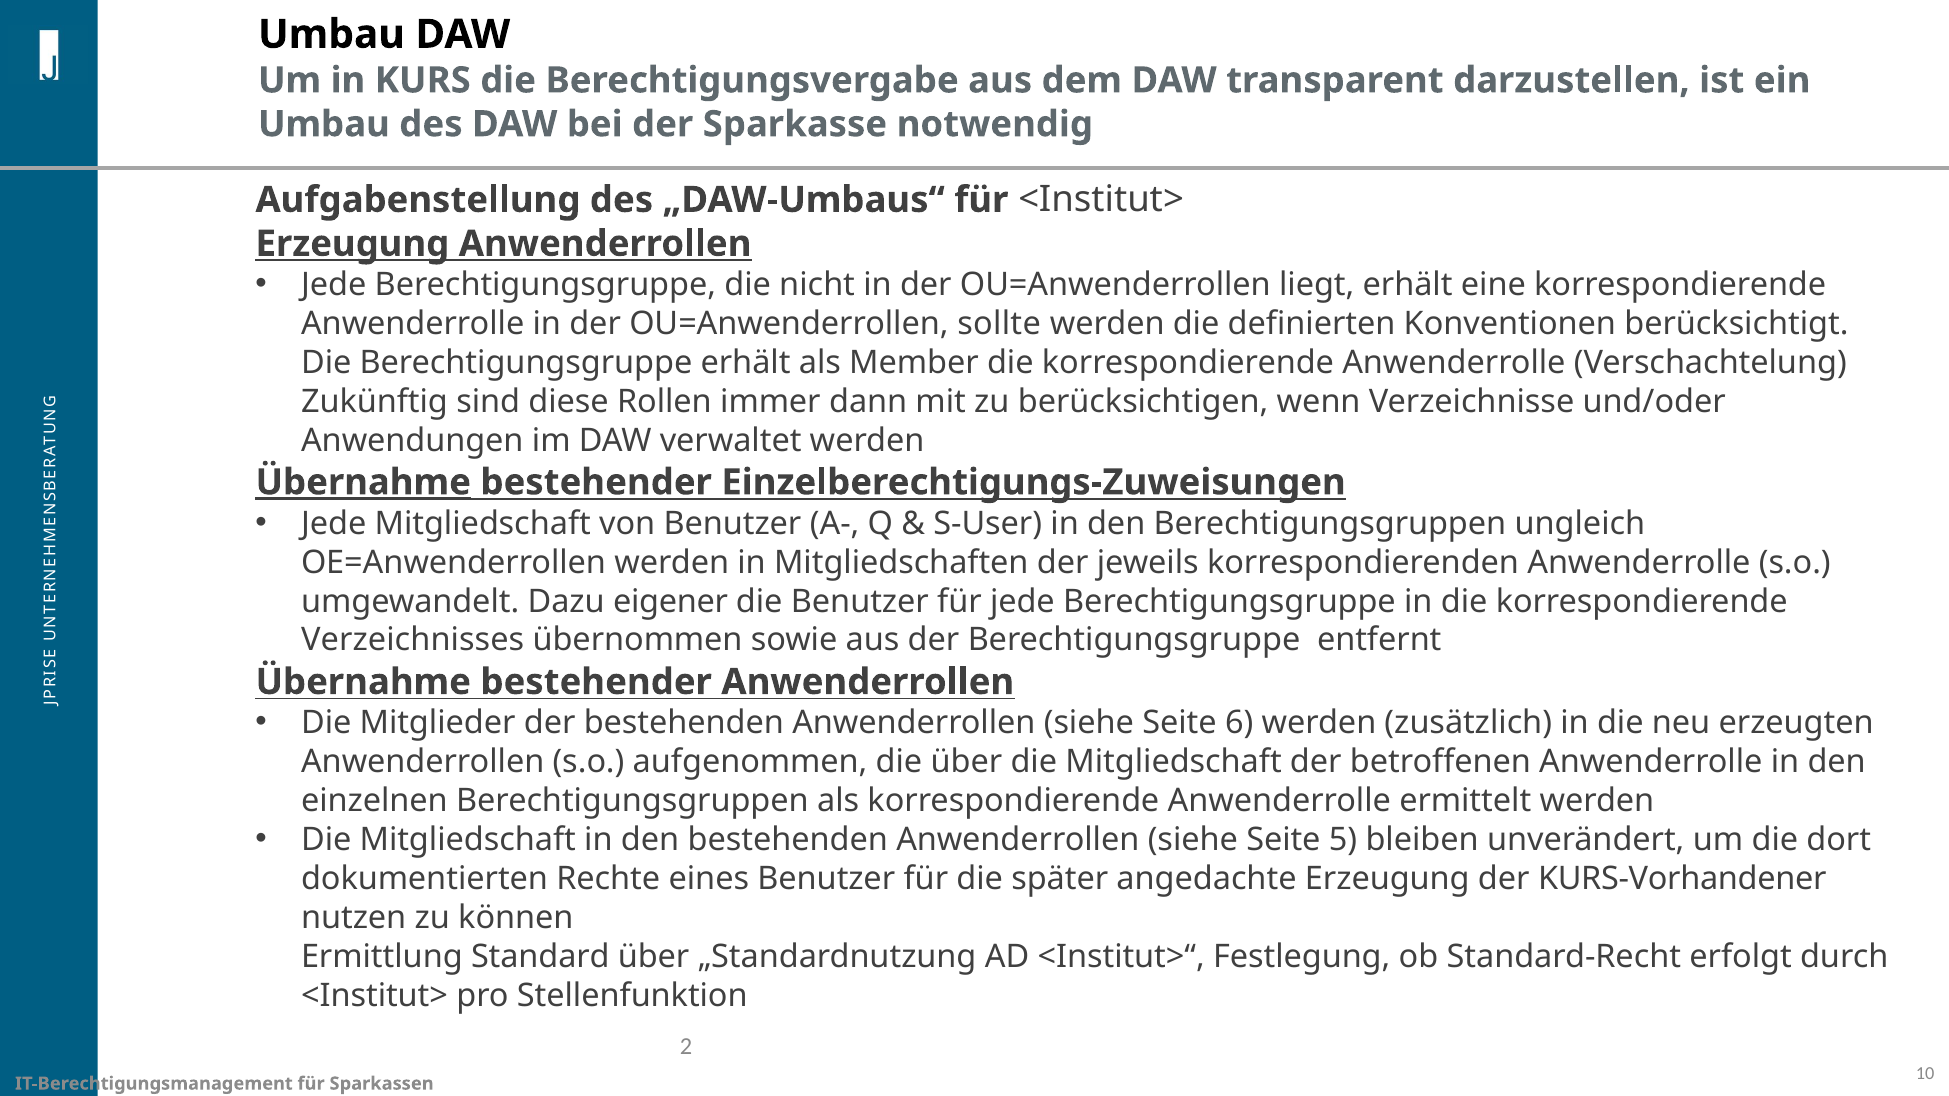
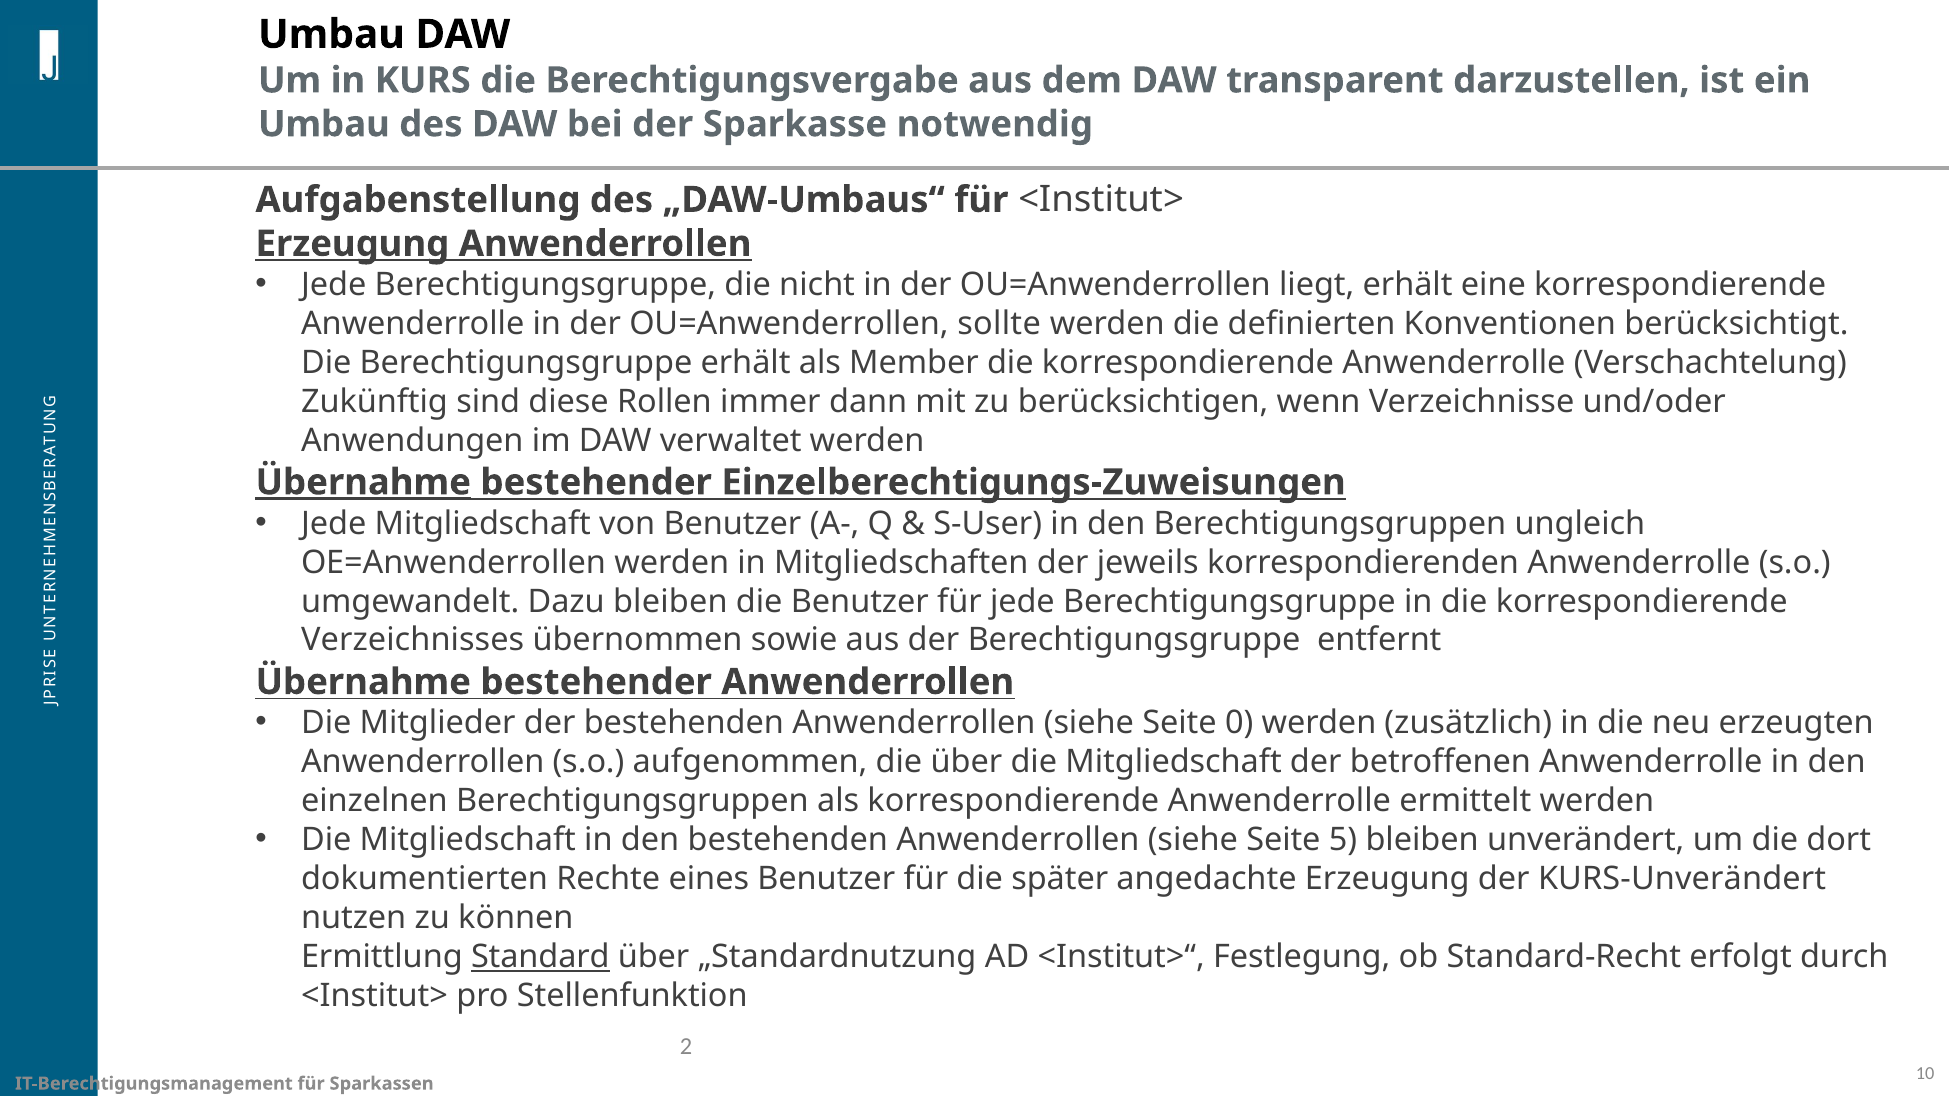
Dazu eigener: eigener -> bleiben (670, 601)
6: 6 -> 0 (1239, 723)
KURS-Vorhandener: KURS-Vorhandener -> KURS-Unverändert (1682, 879)
Standard underline: none -> present (540, 957)
